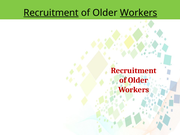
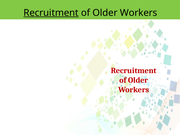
Workers underline: present -> none (139, 13)
